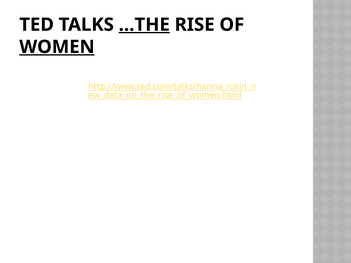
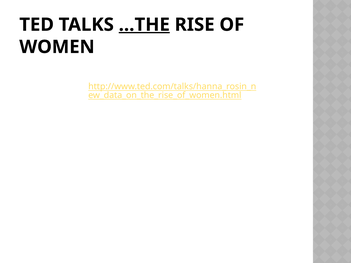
WOMEN underline: present -> none (57, 47)
